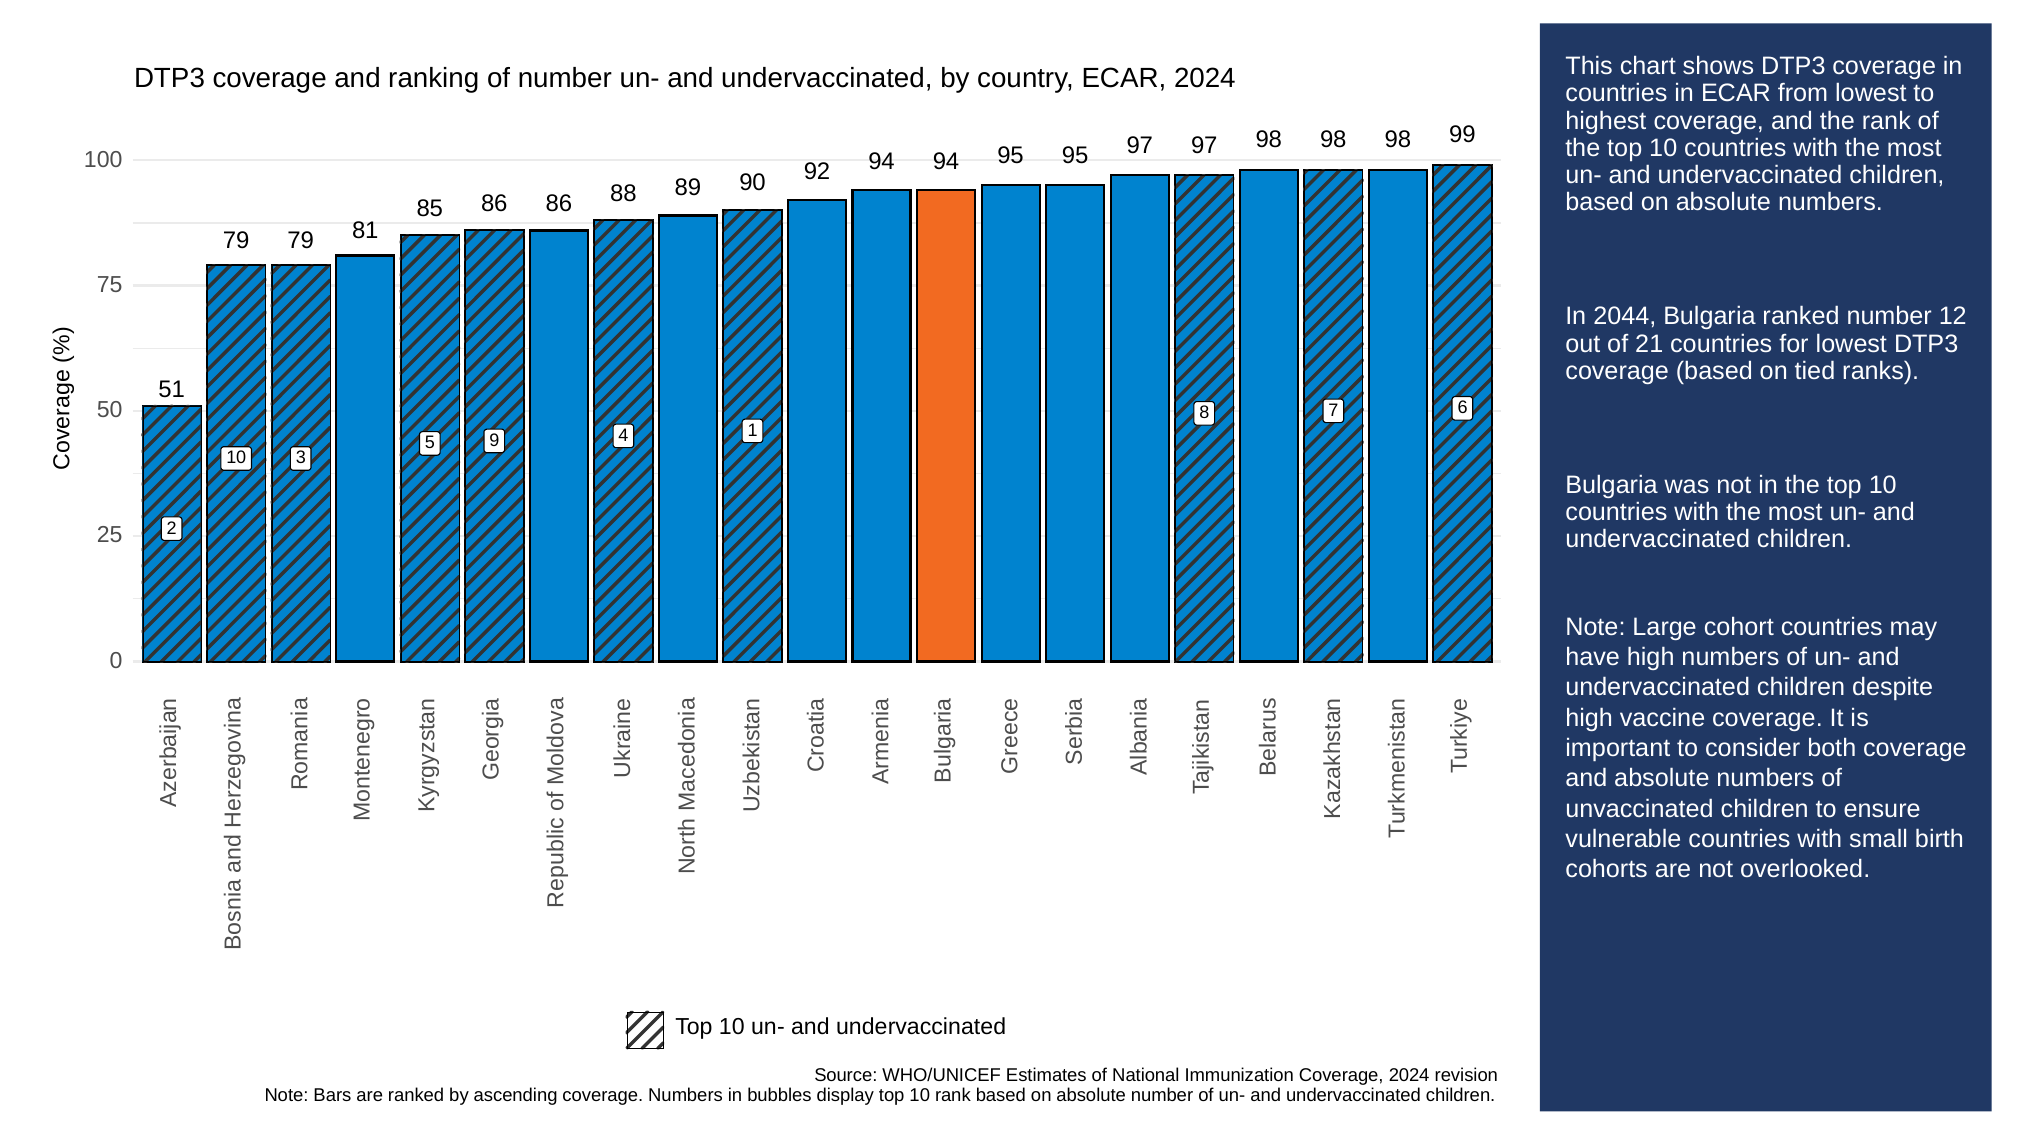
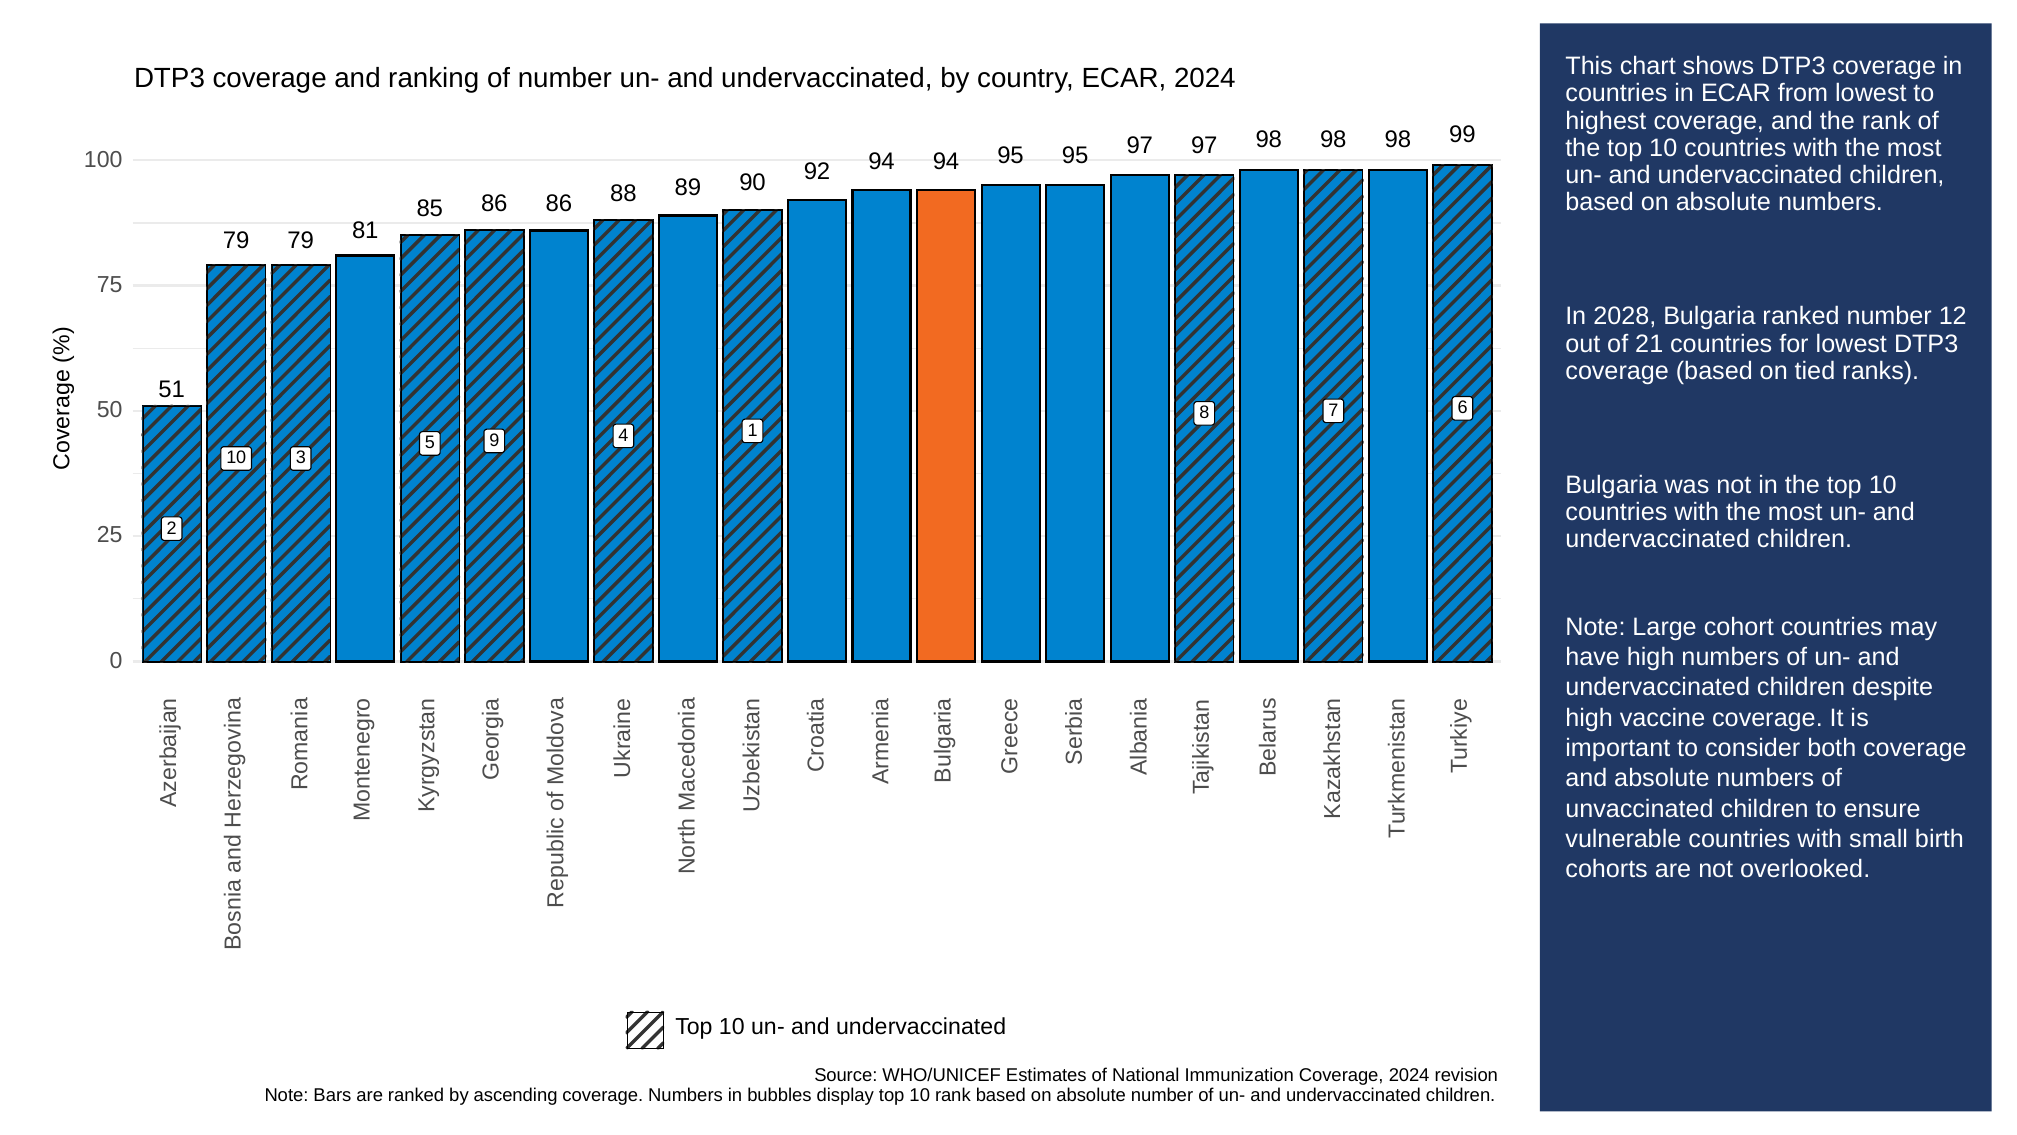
2044: 2044 -> 2028 (1625, 316)
